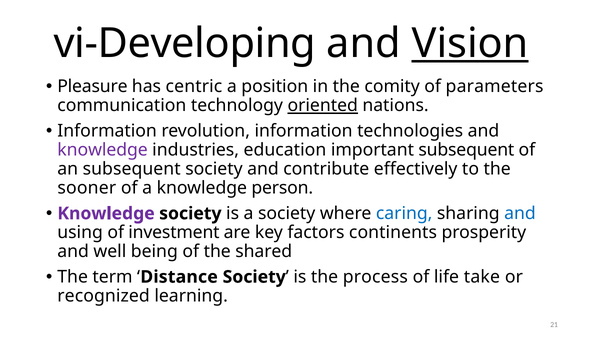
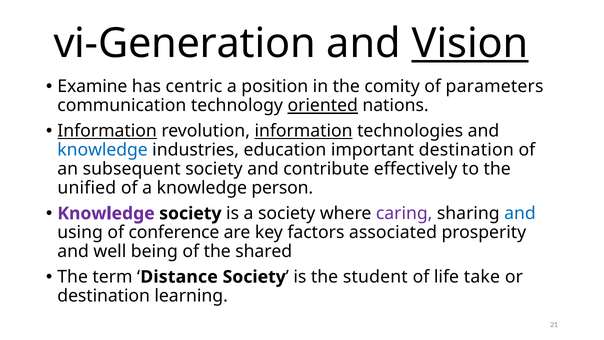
vi-Developing: vi-Developing -> vi-Generation (185, 43)
Pleasure: Pleasure -> Examine (92, 87)
Information underline: none -> present (107, 131)
information underline: none -> present (304, 131)
knowledge colour: purple -> blue (103, 150)
important subsequent: subsequent -> destination (466, 150)
sooner: sooner -> unified (87, 188)
caring colour: blue -> purple (404, 213)
investment: investment -> conference (174, 232)
continents: continents -> associated (393, 232)
process: process -> student (375, 277)
recognized: recognized -> destination (104, 296)
